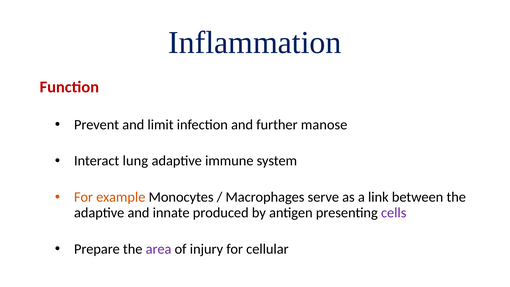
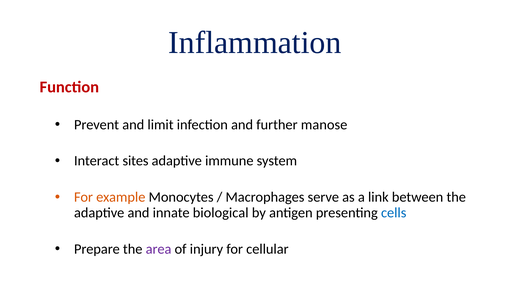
lung: lung -> sites (136, 161)
produced: produced -> biological (221, 213)
cells colour: purple -> blue (394, 213)
